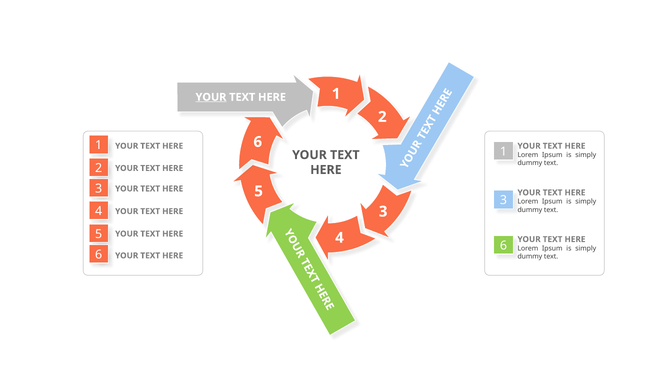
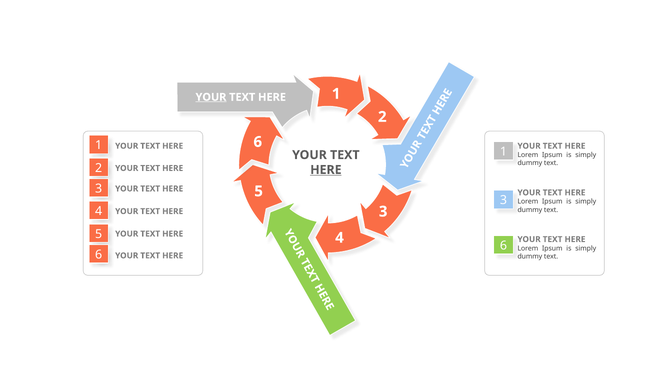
HERE underline: none -> present (326, 170)
